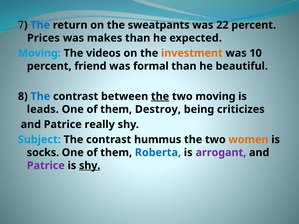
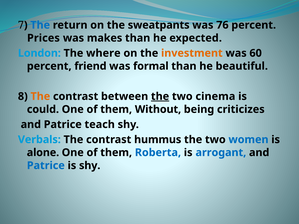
22: 22 -> 76 (222, 25)
Moving: Moving -> London (39, 53)
videos: videos -> where (103, 53)
10: 10 -> 60 (256, 53)
The colour: blue -> orange (40, 96)
two moving: moving -> cinema (215, 96)
leads: leads -> could (43, 109)
Destroy: Destroy -> Without (158, 109)
really: really -> teach (100, 125)
Subject: Subject -> Verbals (39, 140)
women colour: orange -> blue (248, 140)
socks: socks -> alone (43, 153)
arrogant colour: purple -> blue (221, 153)
Patrice colour: purple -> blue (46, 166)
shy underline: present -> none (90, 166)
